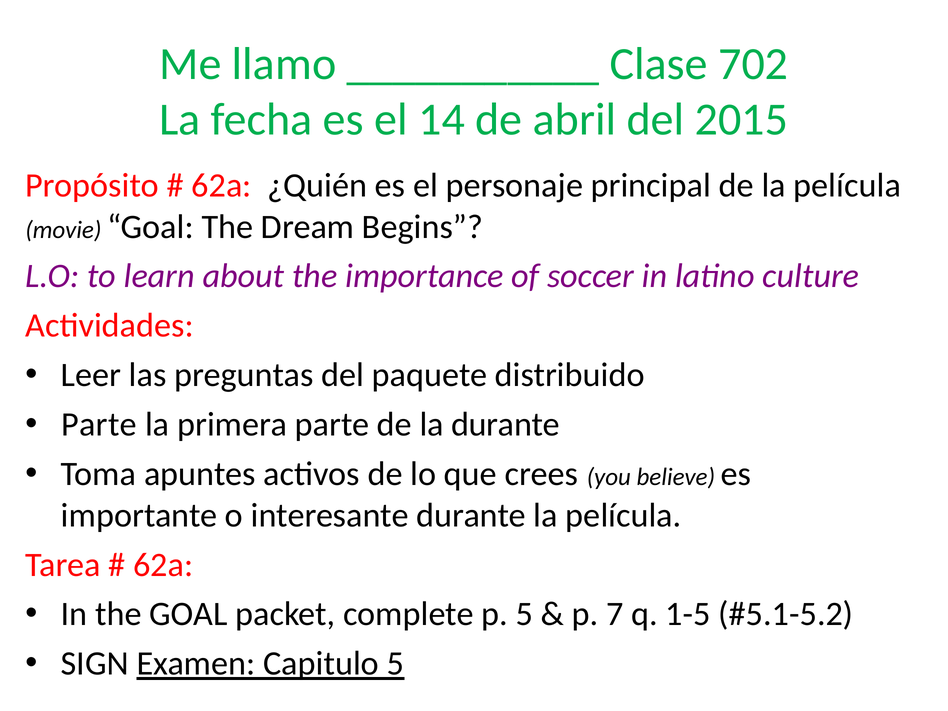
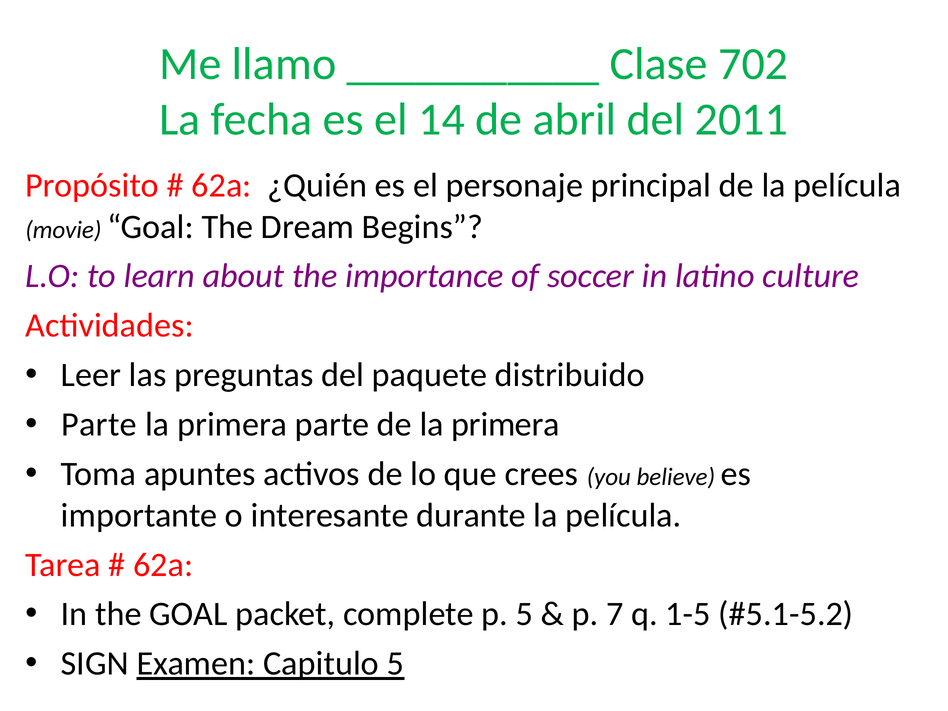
2015: 2015 -> 2011 (741, 119)
de la durante: durante -> primera (505, 425)
